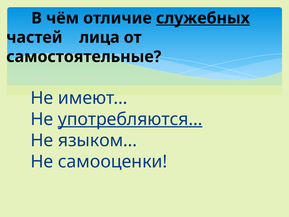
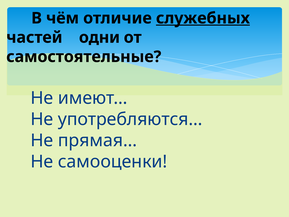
лица: лица -> одни (99, 37)
употребляются… underline: present -> none (130, 119)
языком…: языком… -> прямая… (97, 140)
